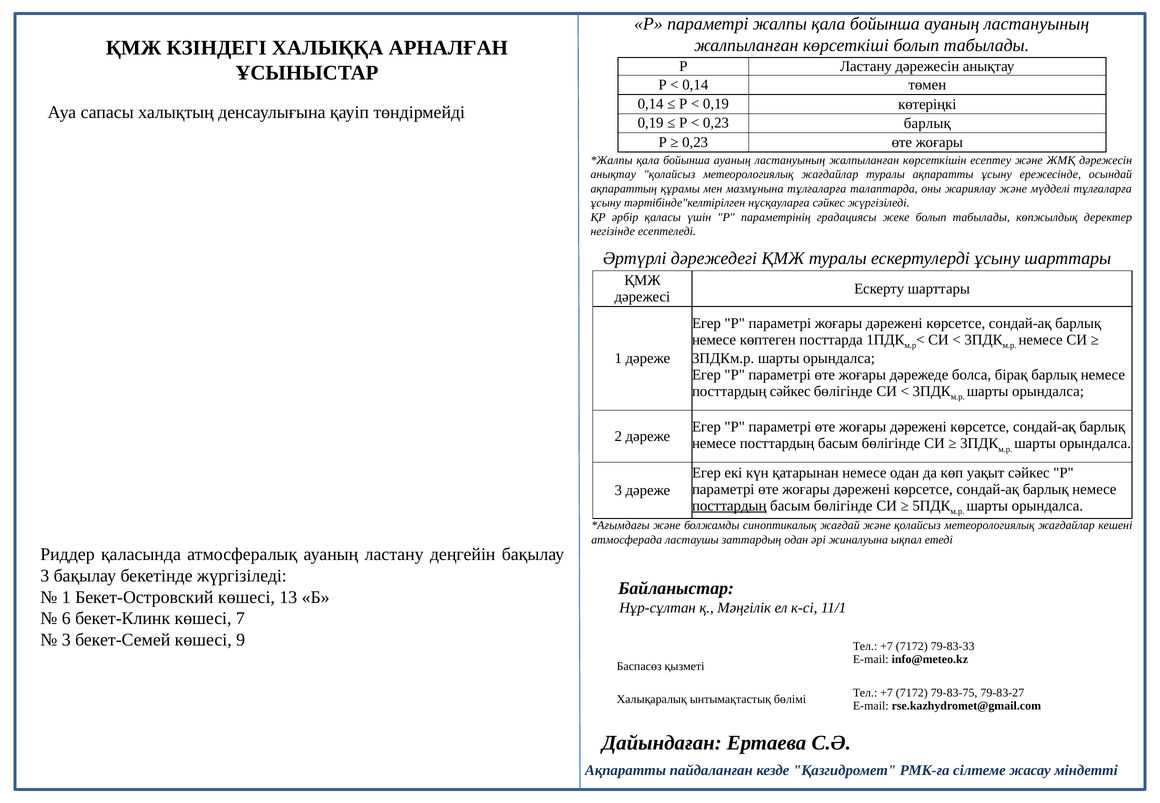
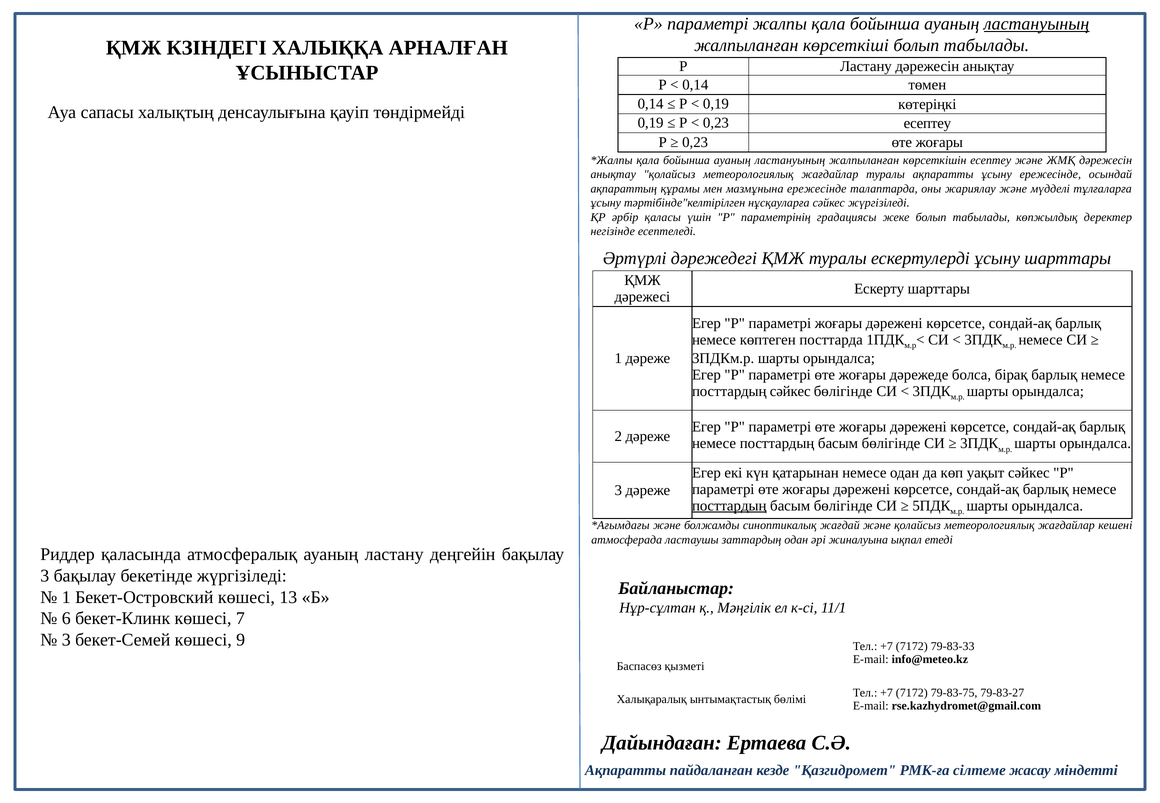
ластануының underline: none -> present (1037, 24)
0,23 барлық: барлық -> есептеу (927, 123)
мазмұнына тұлғаларға: тұлғаларға -> ережесінде (817, 189)
